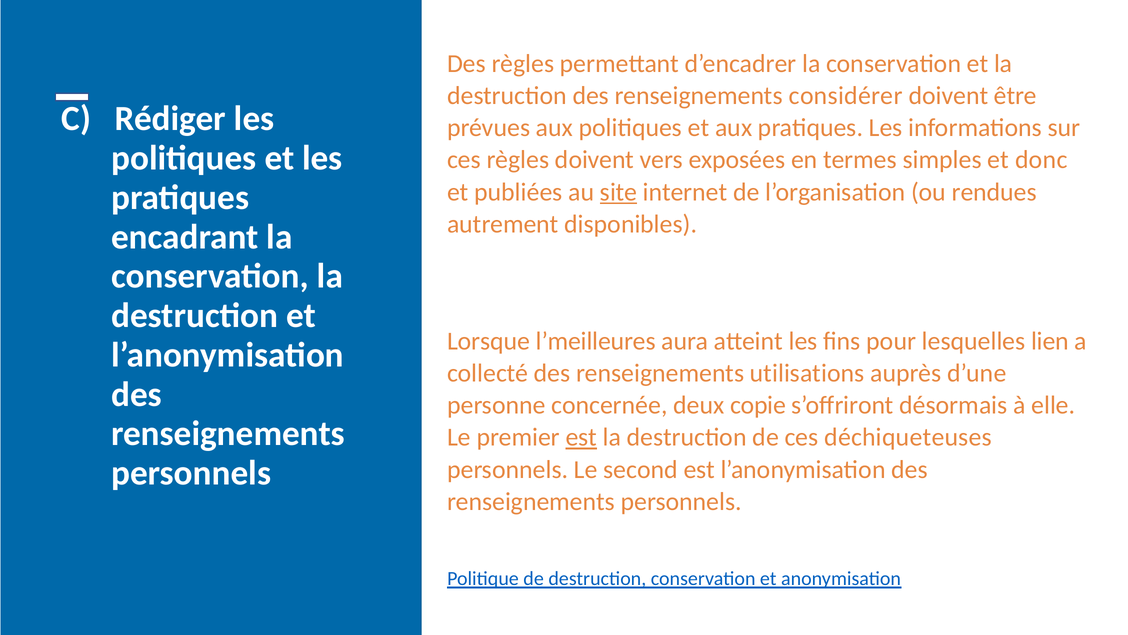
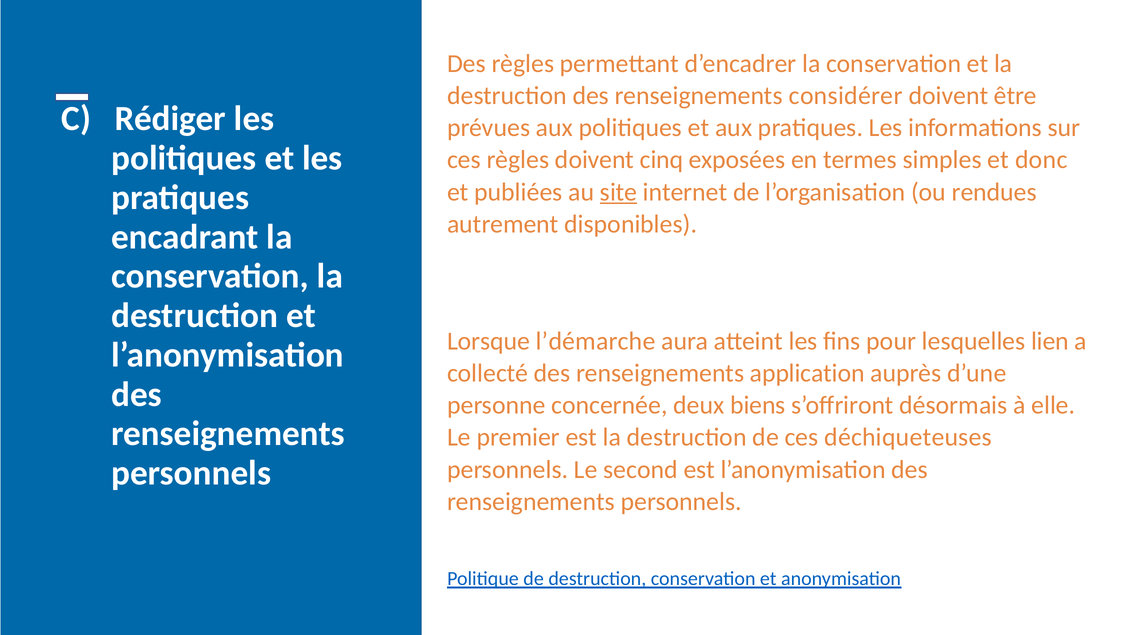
vers: vers -> cinq (662, 160)
l’meilleures: l’meilleures -> l’démarche (596, 341)
utilisations: utilisations -> application (807, 373)
copie: copie -> biens (758, 405)
est underline: present -> none (581, 437)
